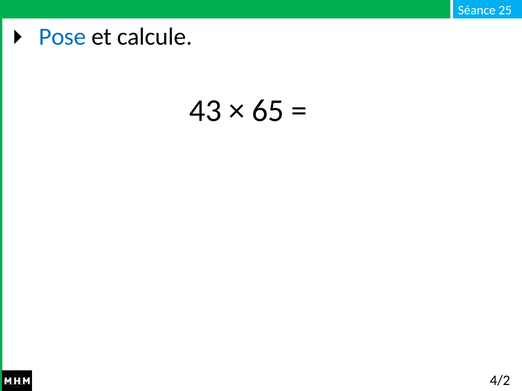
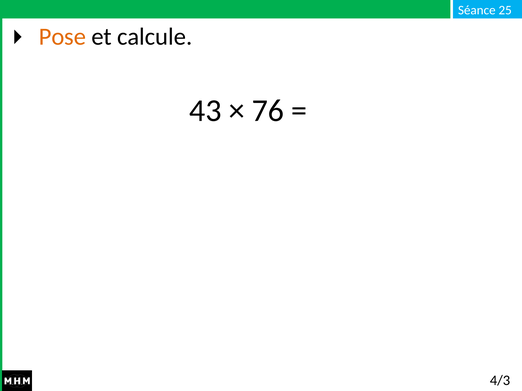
Pose colour: blue -> orange (62, 37)
65: 65 -> 76 (268, 111)
4/2: 4/2 -> 4/3 (500, 381)
